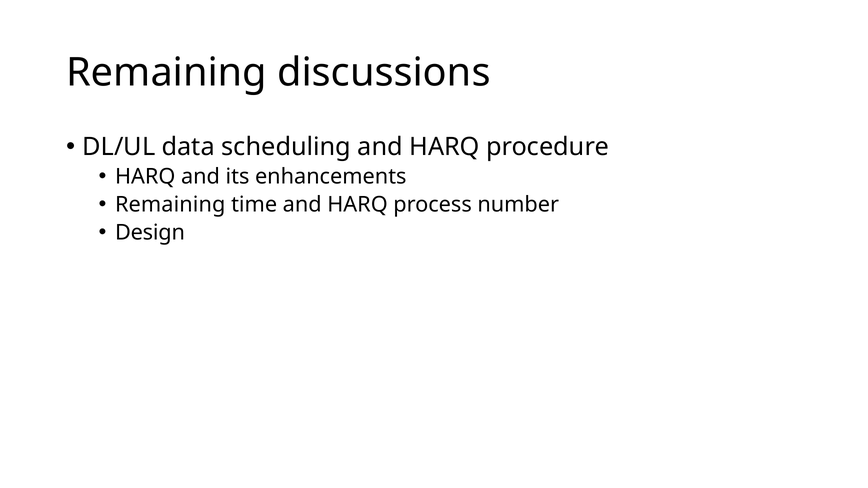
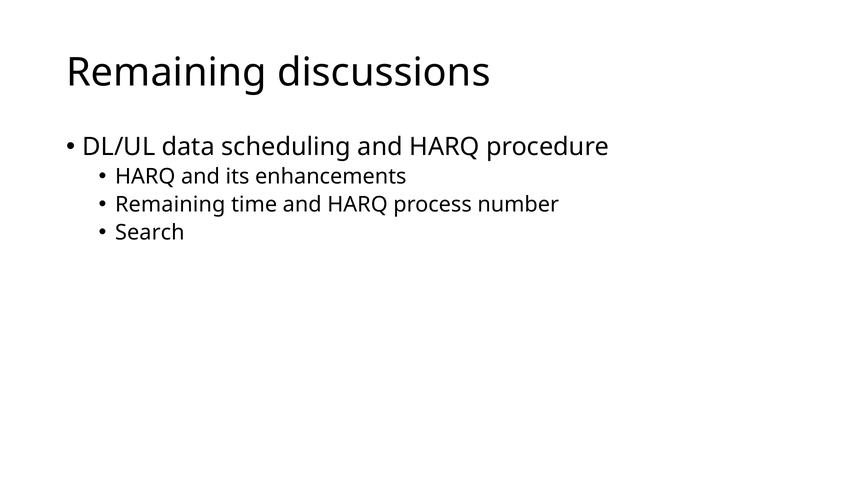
Design: Design -> Search (150, 233)
